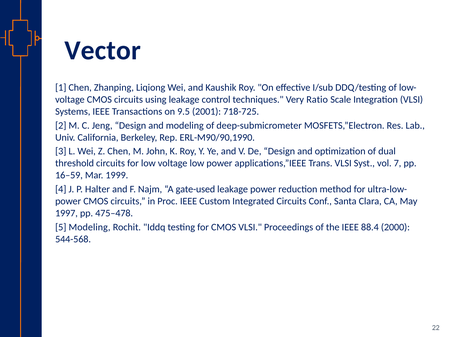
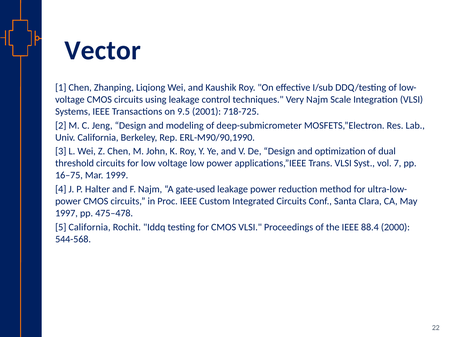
Very Ratio: Ratio -> Najm (317, 100)
16–59: 16–59 -> 16–75 (69, 176)
5 Modeling: Modeling -> California (90, 227)
